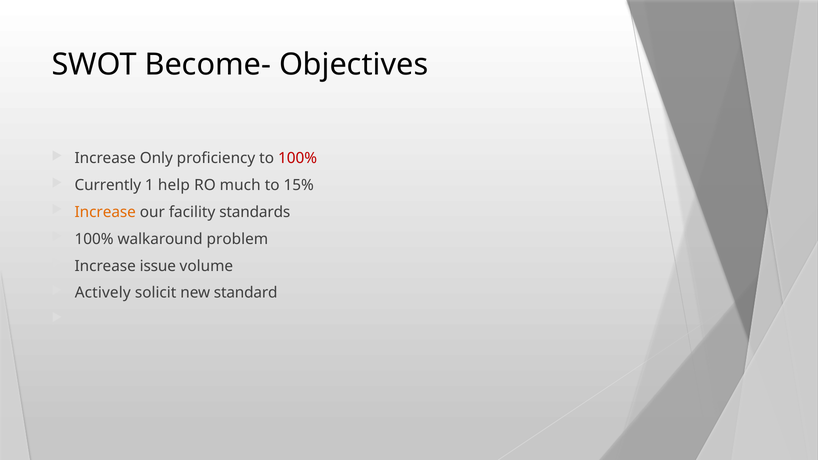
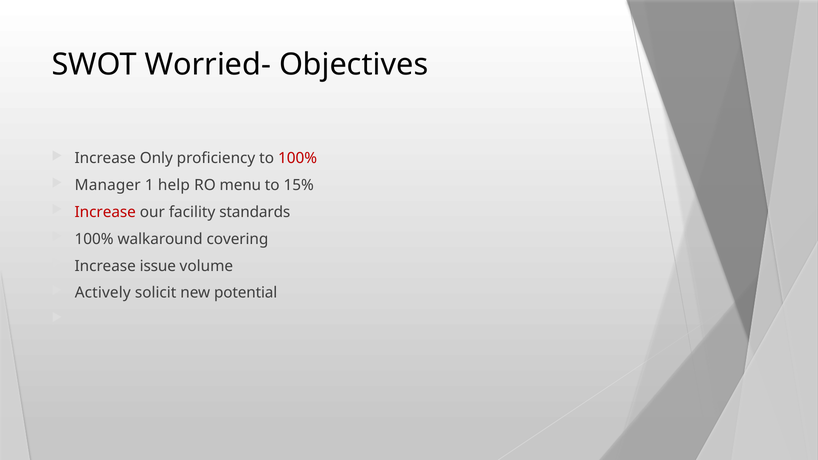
Become-: Become- -> Worried- (208, 65)
Currently: Currently -> Manager (108, 185)
much: much -> menu (240, 185)
Increase colour: orange -> red (105, 212)
problem: problem -> covering (237, 239)
standard: standard -> potential (246, 293)
